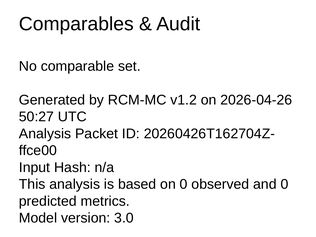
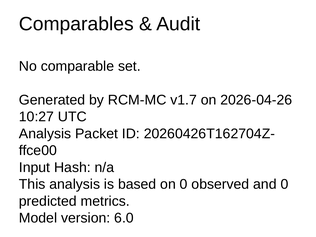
v1.2: v1.2 -> v1.7 (184, 100)
50:27: 50:27 -> 10:27 (36, 117)
3.0: 3.0 -> 6.0 (124, 218)
